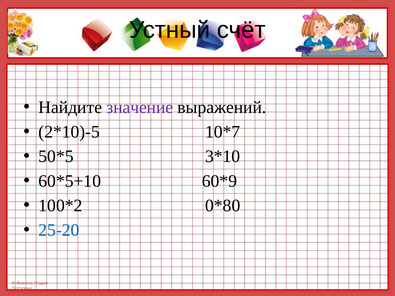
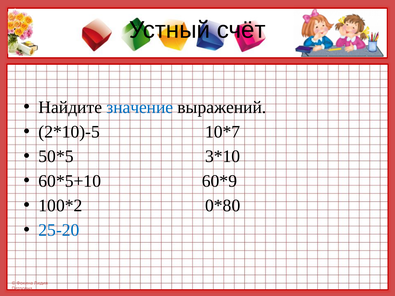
значение colour: purple -> blue (140, 107)
